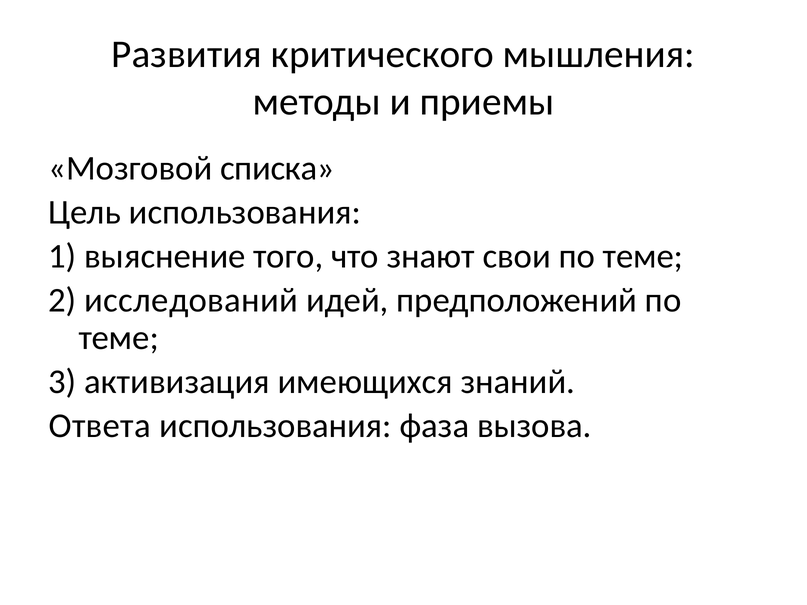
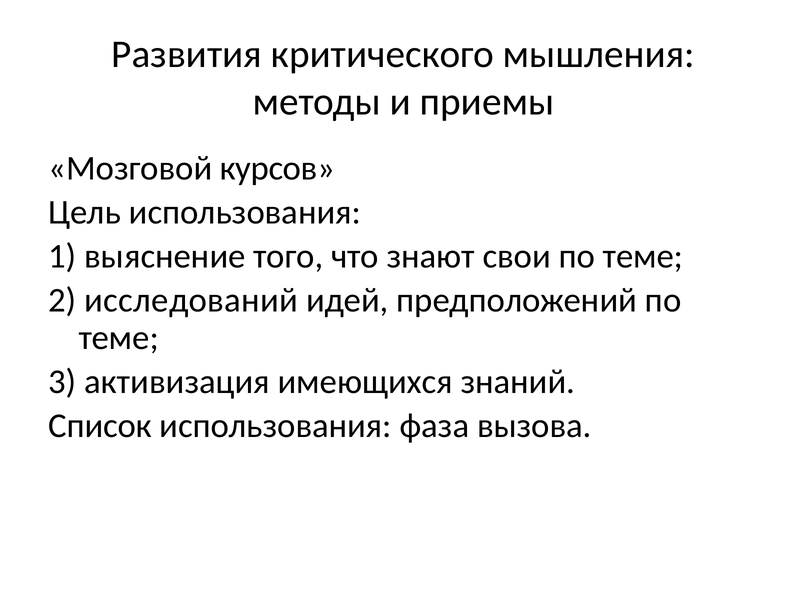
списка: списка -> курсов (277, 169)
Ответа: Ответа -> Список (100, 426)
